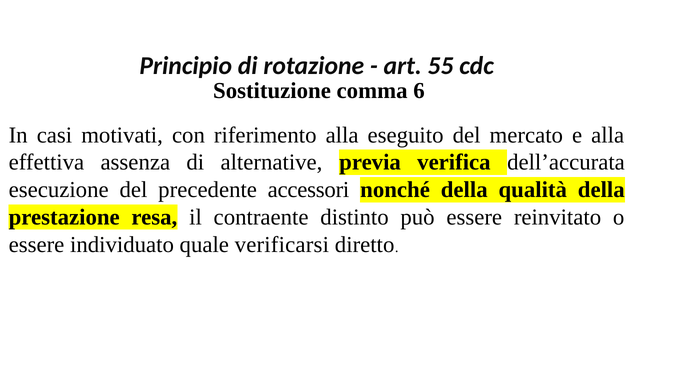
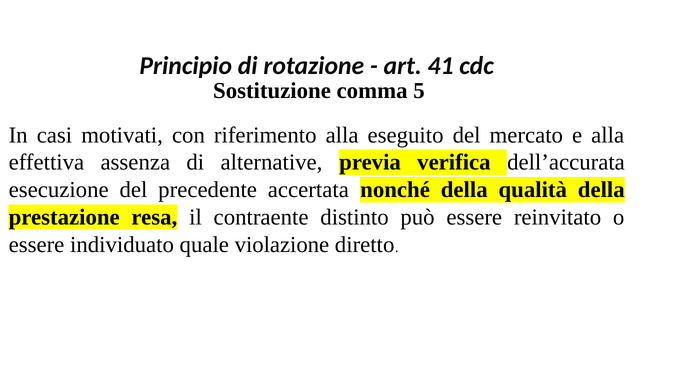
55: 55 -> 41 (441, 66)
6: 6 -> 5 (419, 91)
accessori: accessori -> accertata (308, 190)
verificarsi: verificarsi -> violazione (282, 244)
